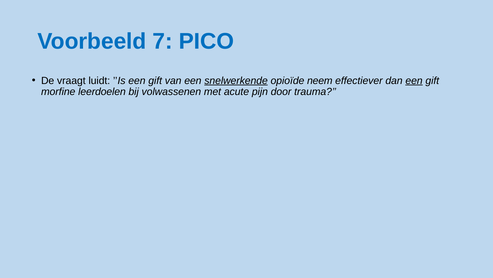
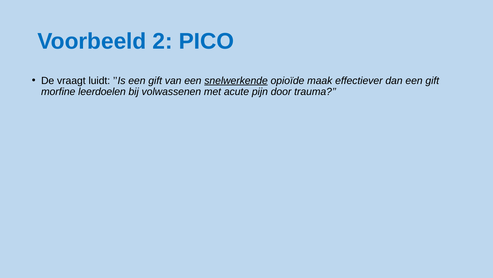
7: 7 -> 2 (163, 41)
neem: neem -> maak (320, 80)
een underline: present -> none (414, 80)
